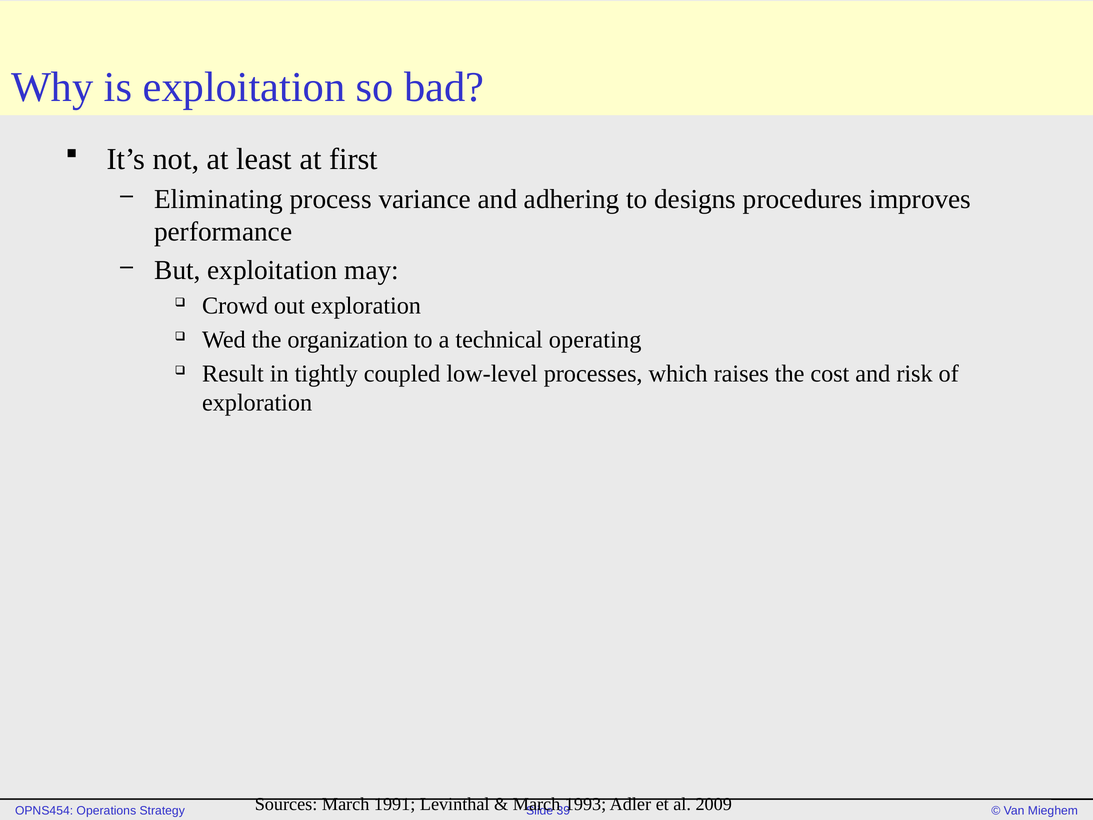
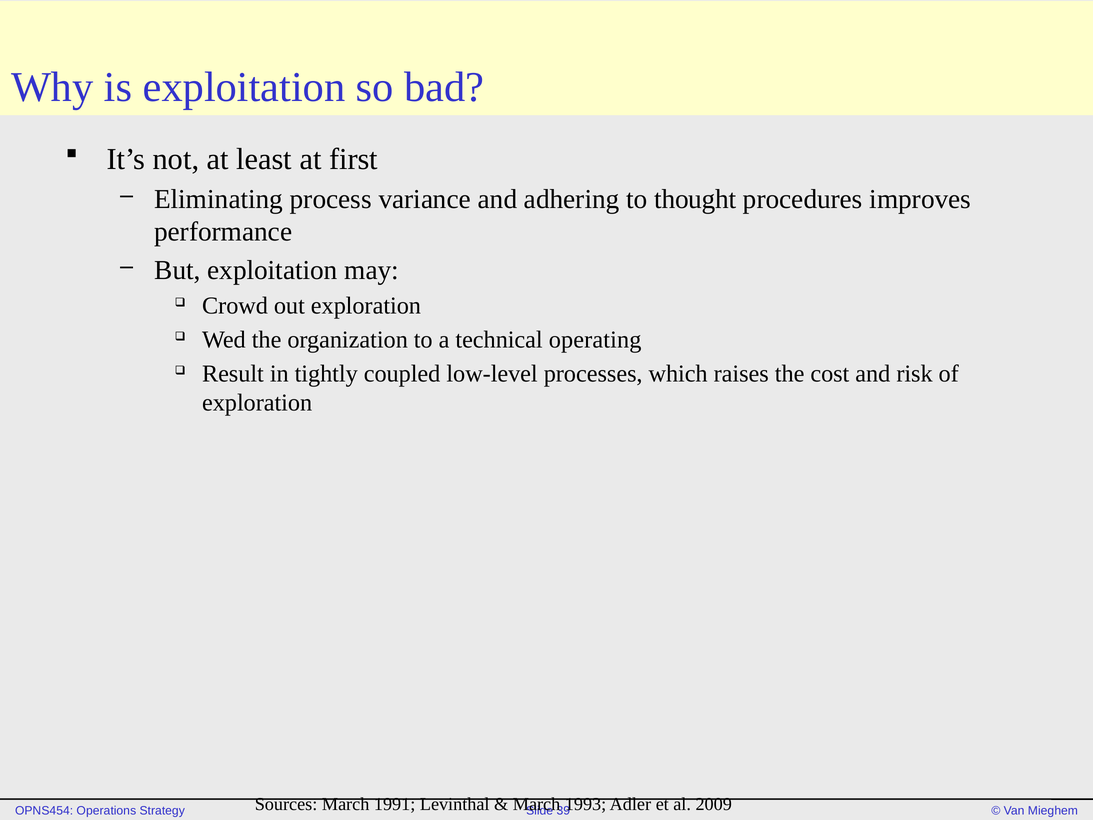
designs: designs -> thought (695, 199)
